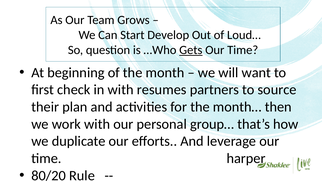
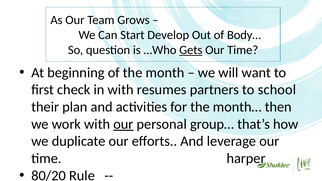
Loud…: Loud… -> Body… (244, 35)
source: source -> school (277, 90)
our underline: none -> present (123, 124)
